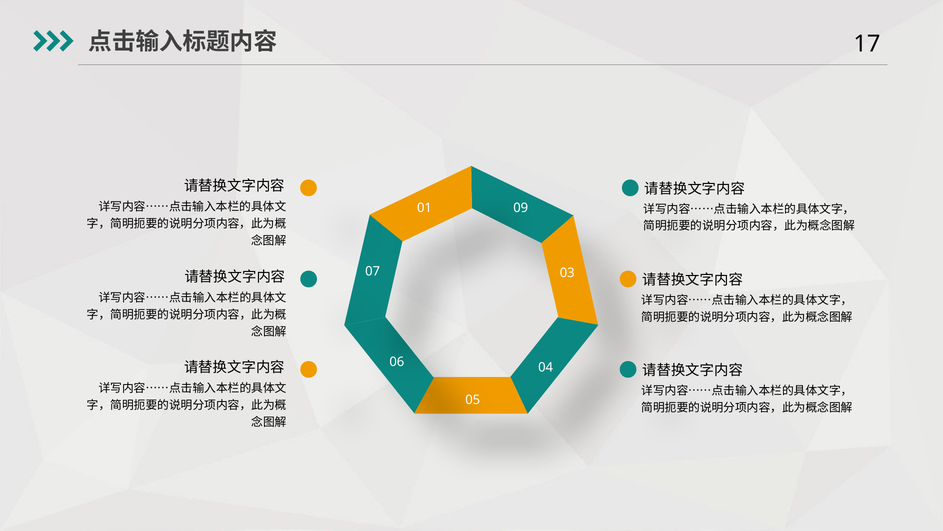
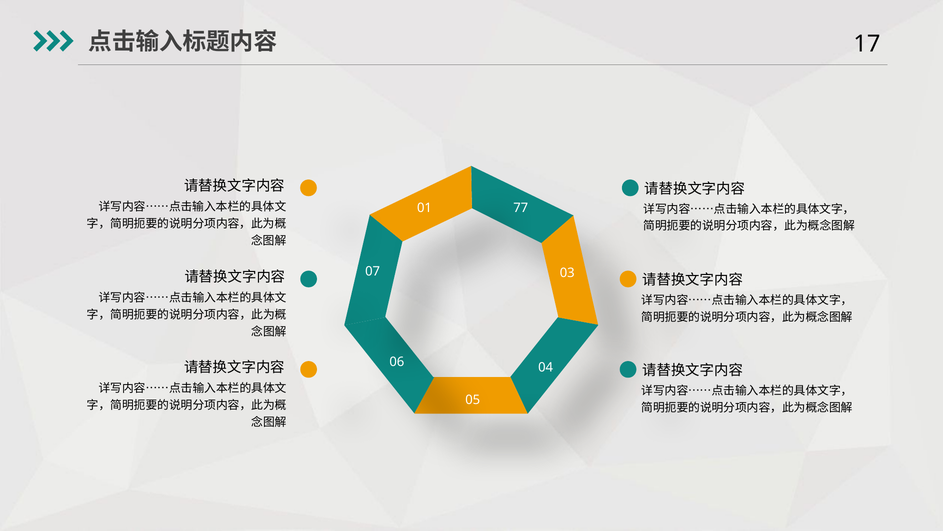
09: 09 -> 77 (521, 208)
